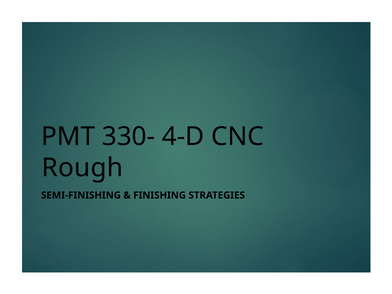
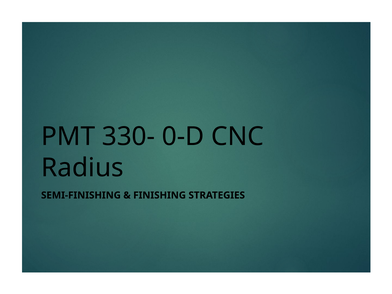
4-D: 4-D -> 0-D (183, 136)
Rough: Rough -> Radius (82, 168)
